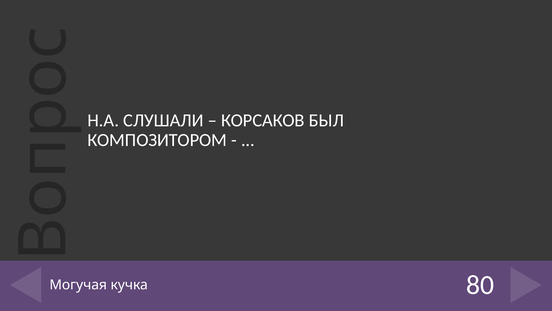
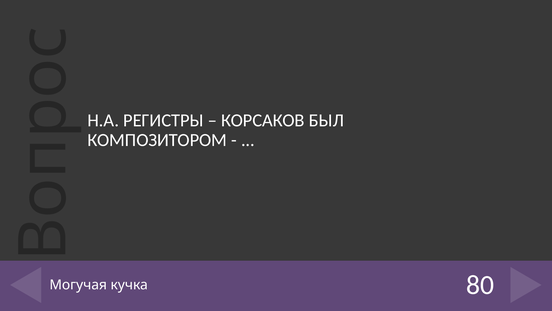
СЛУШАЛИ: СЛУШАЛИ -> РЕГИСТРЫ (163, 120)
